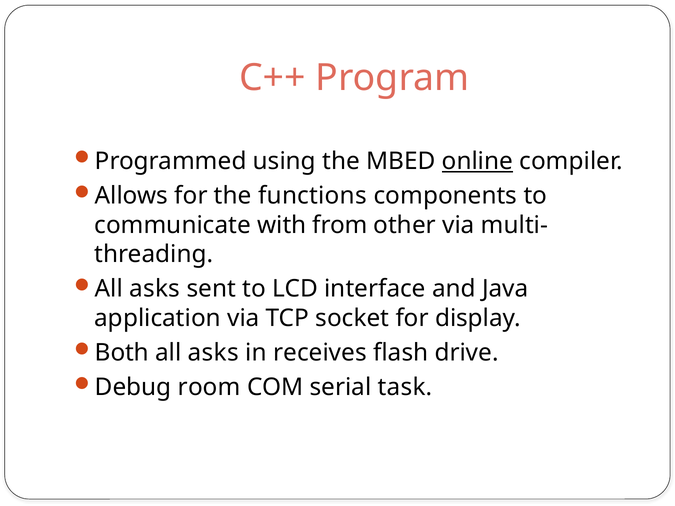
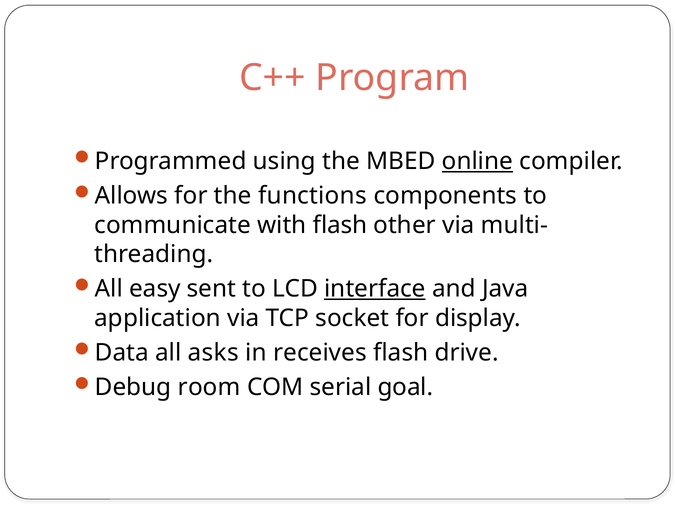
with from: from -> flash (340, 225)
asks: asks -> easy (155, 289)
interface underline: none -> present (375, 289)
Both: Both -> Data (122, 353)
task: task -> goal (405, 388)
